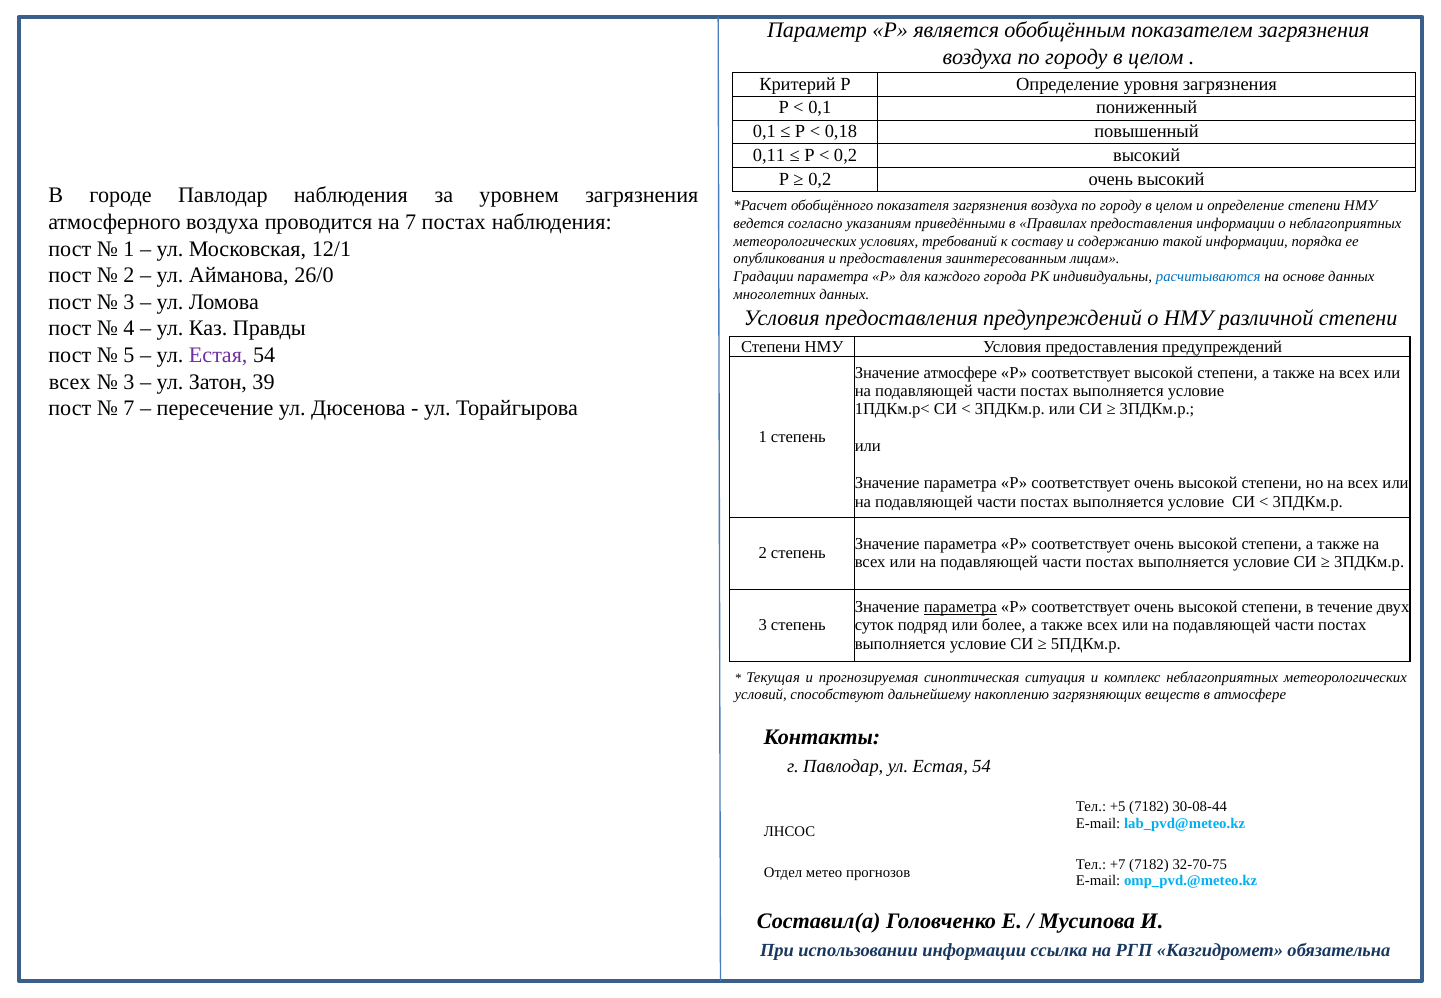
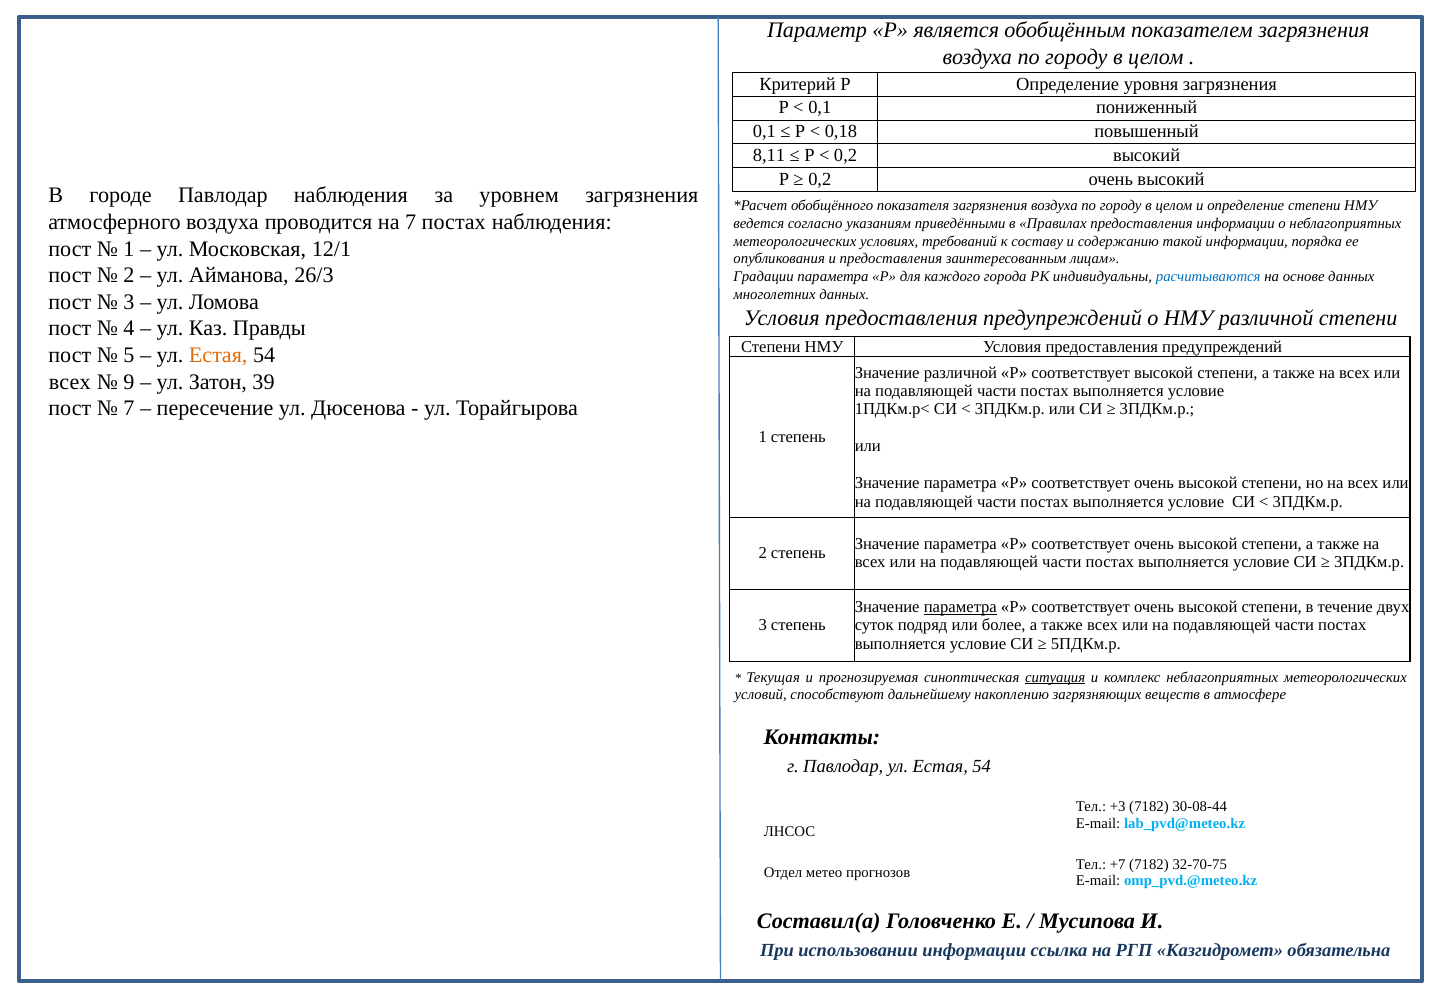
0,11: 0,11 -> 8,11 (769, 155)
26/0: 26/0 -> 26/3 (314, 275)
Естая colour: purple -> orange (218, 355)
Значение атмосфере: атмосфере -> различной (960, 372)
3: 3 -> 9 (129, 382)
ситуация underline: none -> present (1055, 677)
+5: +5 -> +3 (1118, 807)
